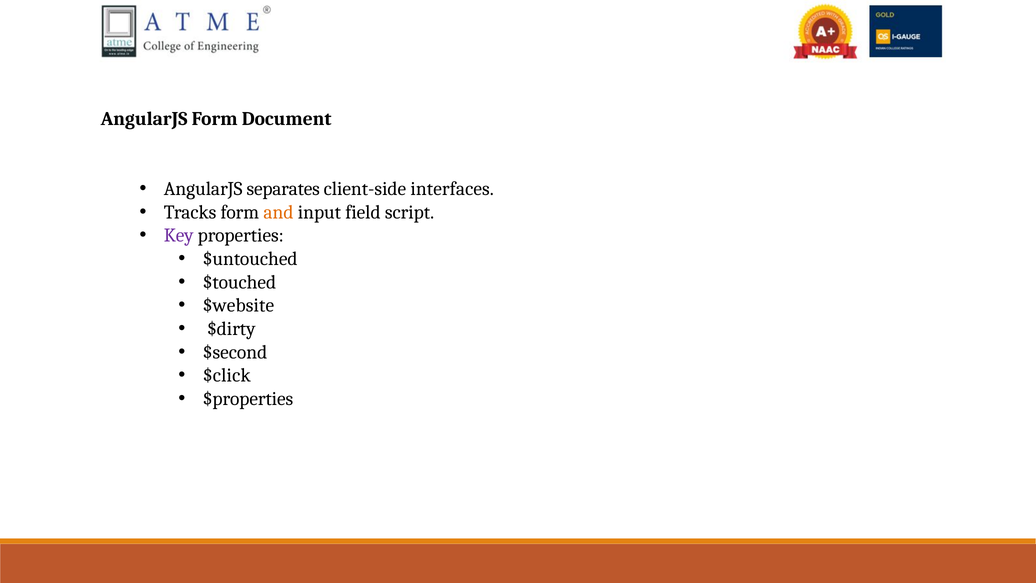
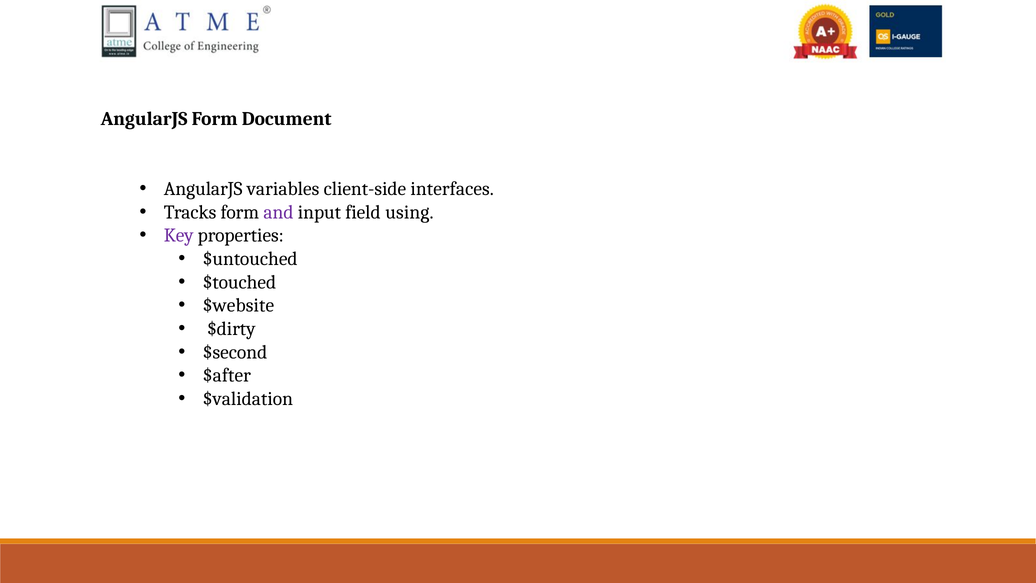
separates: separates -> variables (283, 189)
and colour: orange -> purple (278, 212)
script: script -> using (409, 212)
$click: $click -> $after (227, 375)
$properties: $properties -> $validation (248, 399)
